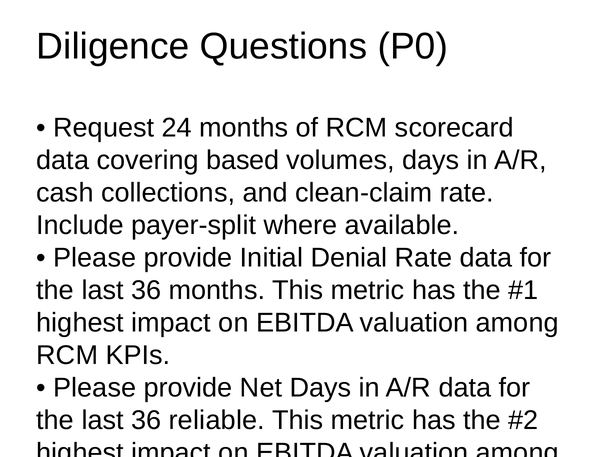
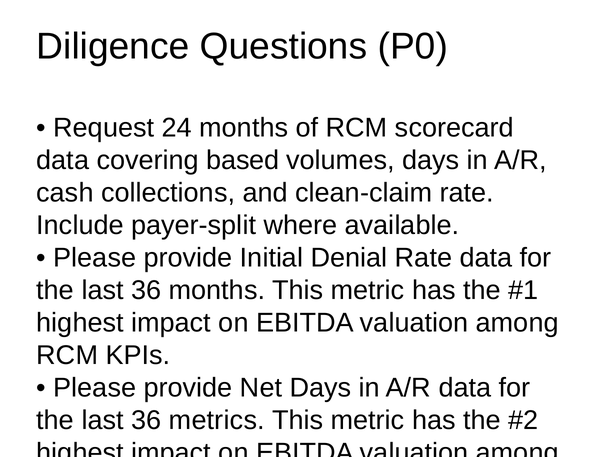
reliable: reliable -> metrics (217, 420)
